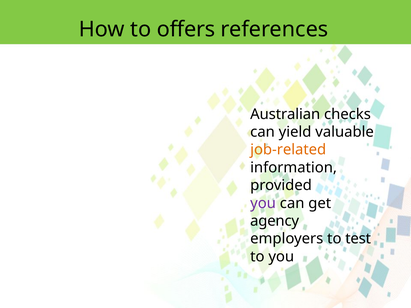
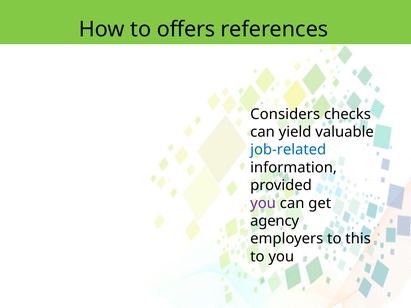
Australian: Australian -> Considers (285, 114)
job-related colour: orange -> blue (288, 150)
test: test -> this (358, 239)
